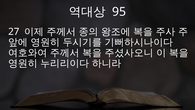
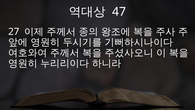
95: 95 -> 47 (119, 12)
